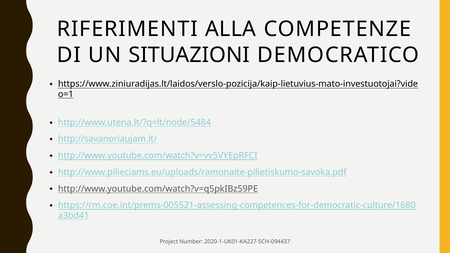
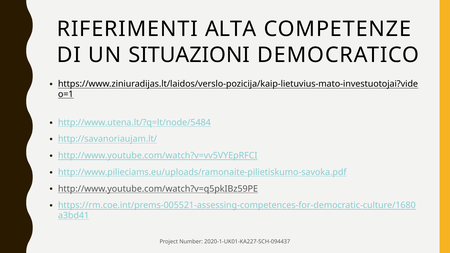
ALLA: ALLA -> ALTA (231, 29)
